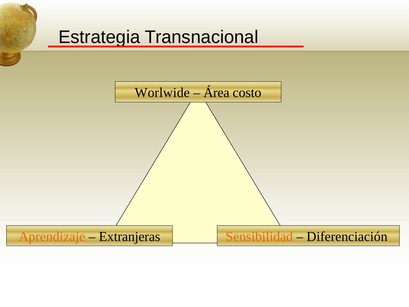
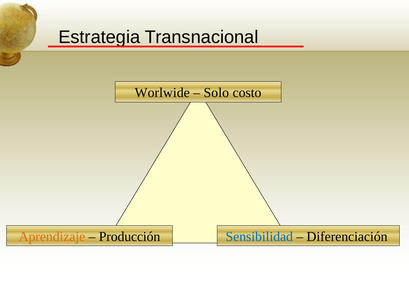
Área: Área -> Solo (216, 93)
Extranjeras: Extranjeras -> Producción (130, 237)
Sensibilidad colour: orange -> blue (259, 237)
